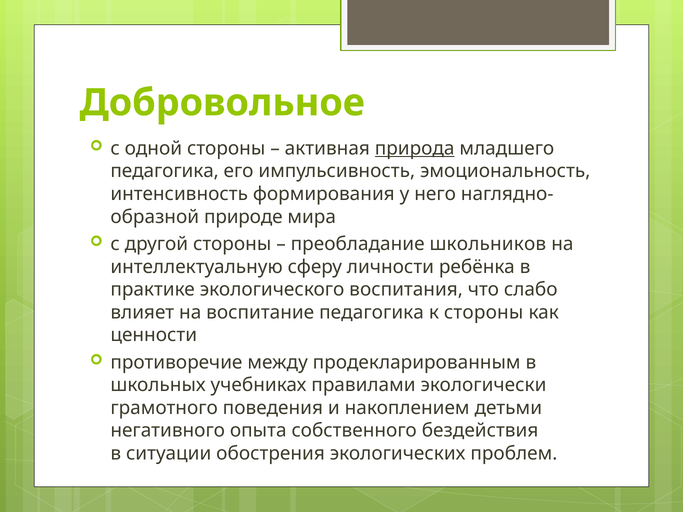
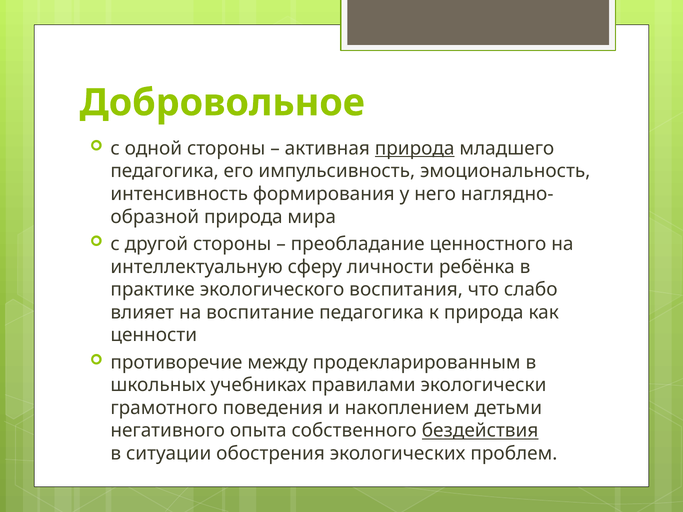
природе: природе -> природа (243, 217)
школьников: школьников -> ценностного (488, 244)
к стороны: стороны -> природа (484, 313)
бездействия underline: none -> present (480, 431)
